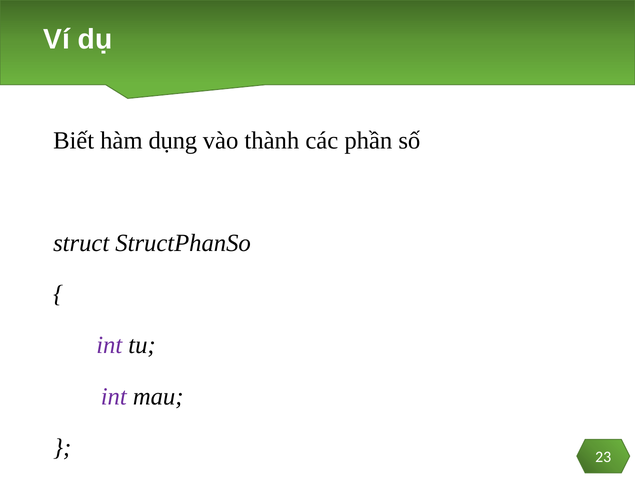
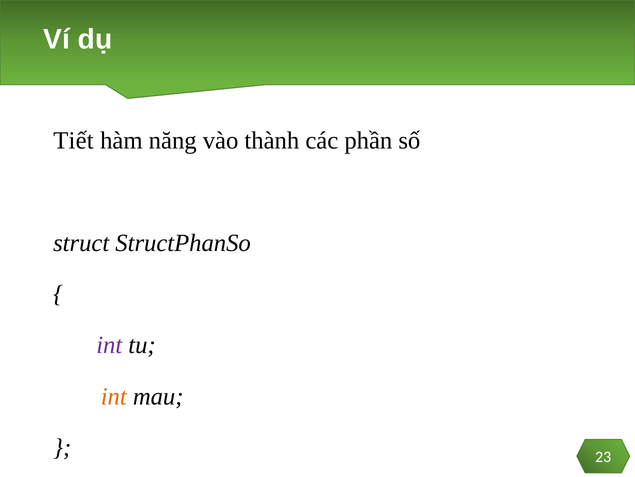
Biết: Biết -> Tiết (73, 140)
dụng: dụng -> năng (173, 140)
int colour: purple -> orange (114, 396)
